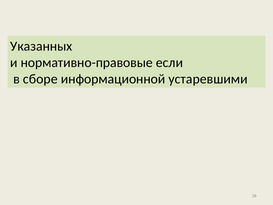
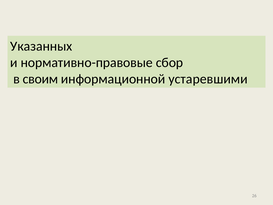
если: если -> сбор (169, 63)
сборе: сборе -> своим (40, 79)
